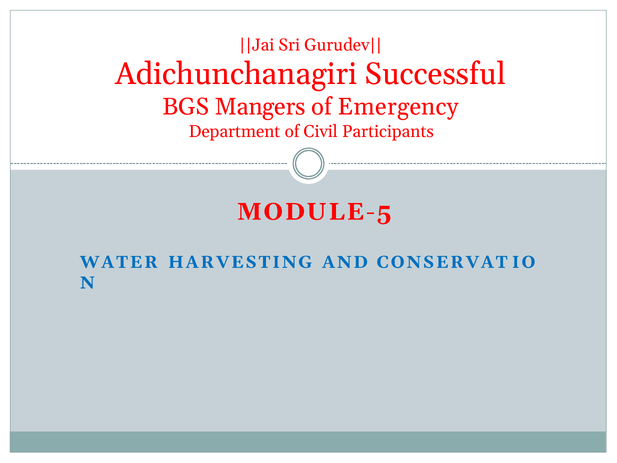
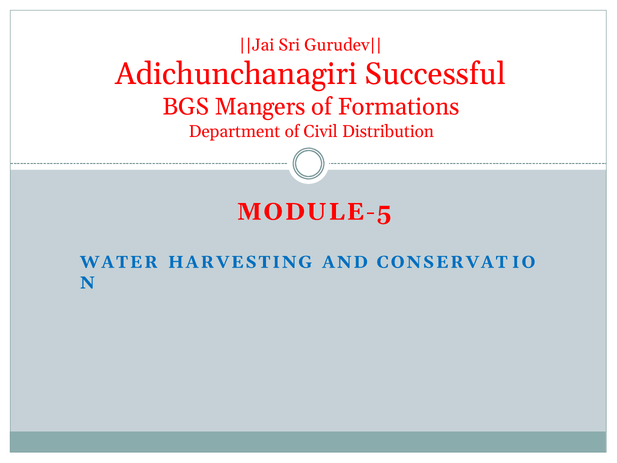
Emergency: Emergency -> Formations (399, 107)
Participants: Participants -> Distribution (388, 131)
